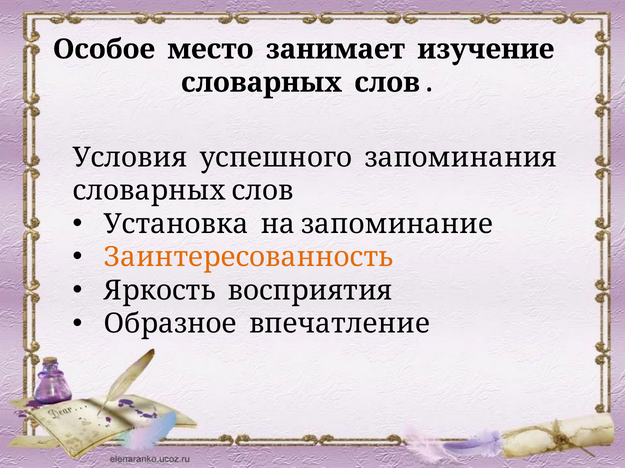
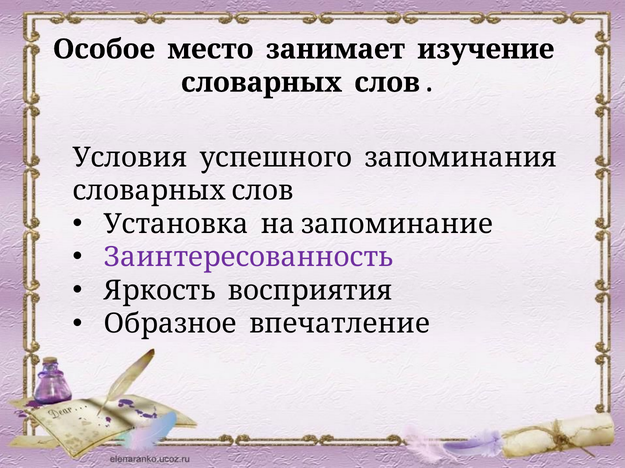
Заинтересованность colour: orange -> purple (249, 258)
